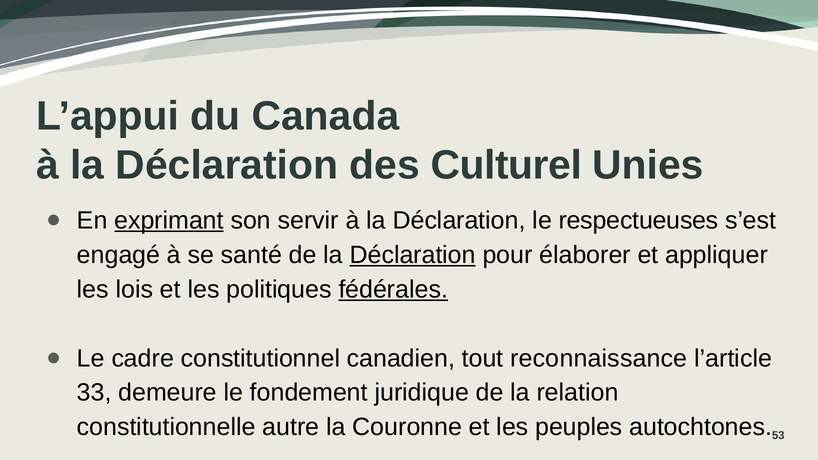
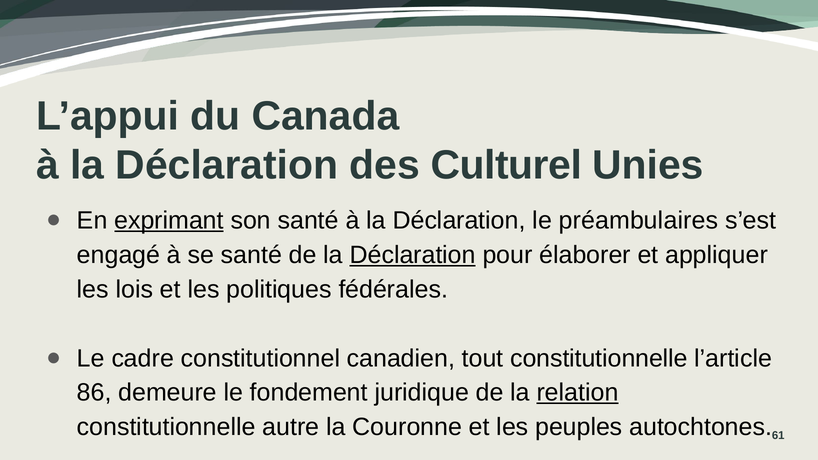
son servir: servir -> santé (308, 221)
respectueuses: respectueuses -> préambulaires (638, 221)
fédérales underline: present -> none (393, 289)
tout reconnaissance: reconnaissance -> constitutionnelle (599, 358)
33: 33 -> 86 (94, 393)
relation underline: none -> present (578, 393)
53: 53 -> 61 (778, 436)
